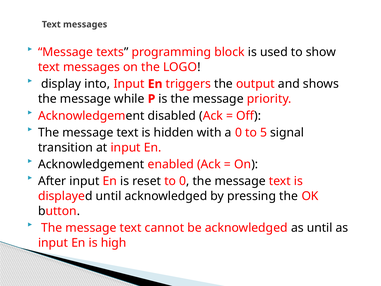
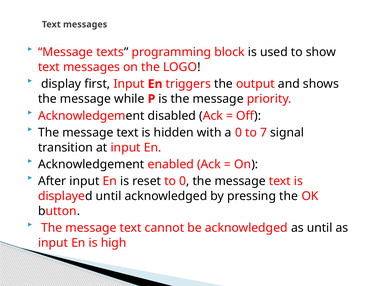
into: into -> first (97, 84)
5: 5 -> 7 (264, 132)
